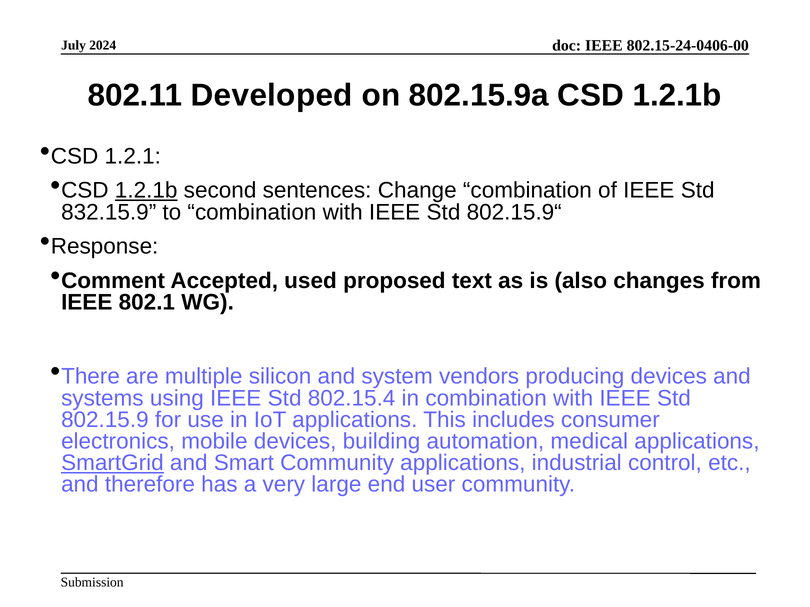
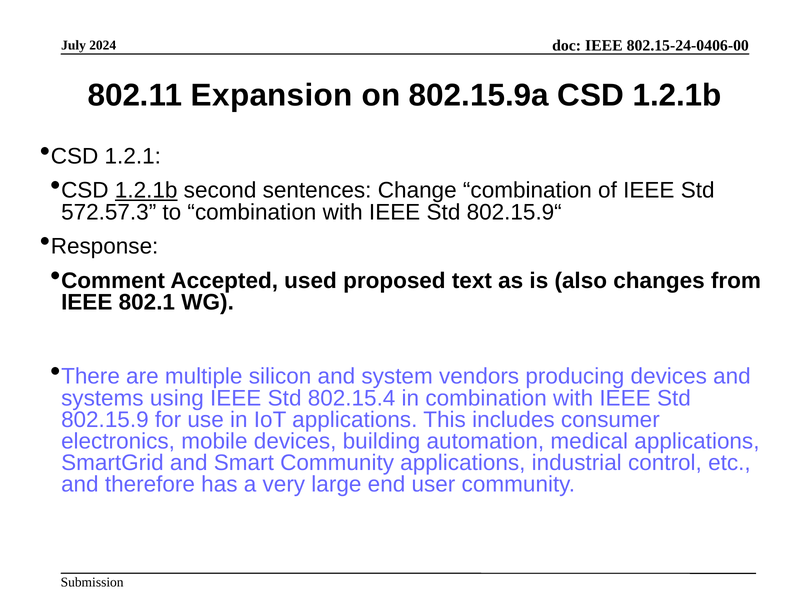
Developed: Developed -> Expansion (272, 95)
832.15.9: 832.15.9 -> 572.57.3 (109, 212)
SmartGrid underline: present -> none (112, 463)
